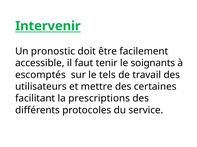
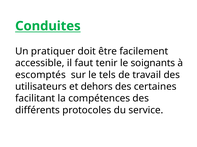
Intervenir: Intervenir -> Conduites (48, 26)
pronostic: pronostic -> pratiquer (53, 52)
mettre: mettre -> dehors (97, 87)
prescriptions: prescriptions -> compétences (99, 99)
